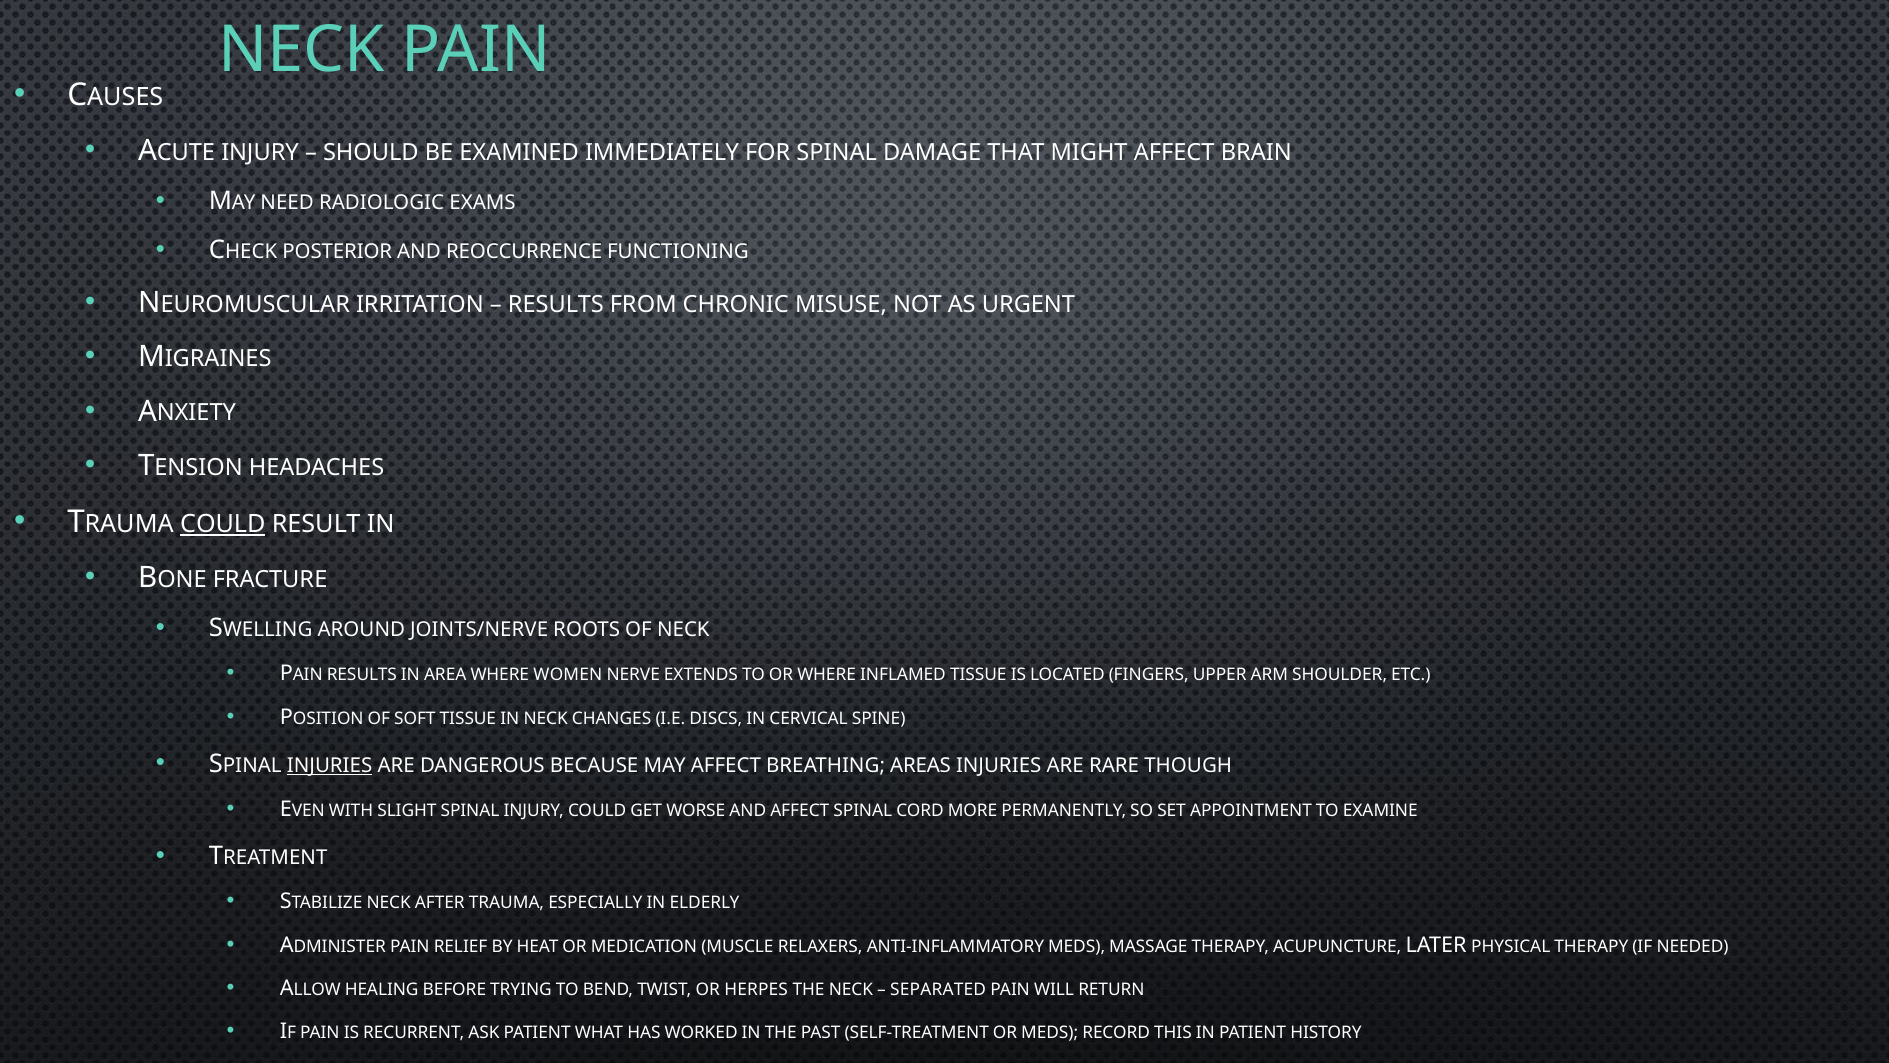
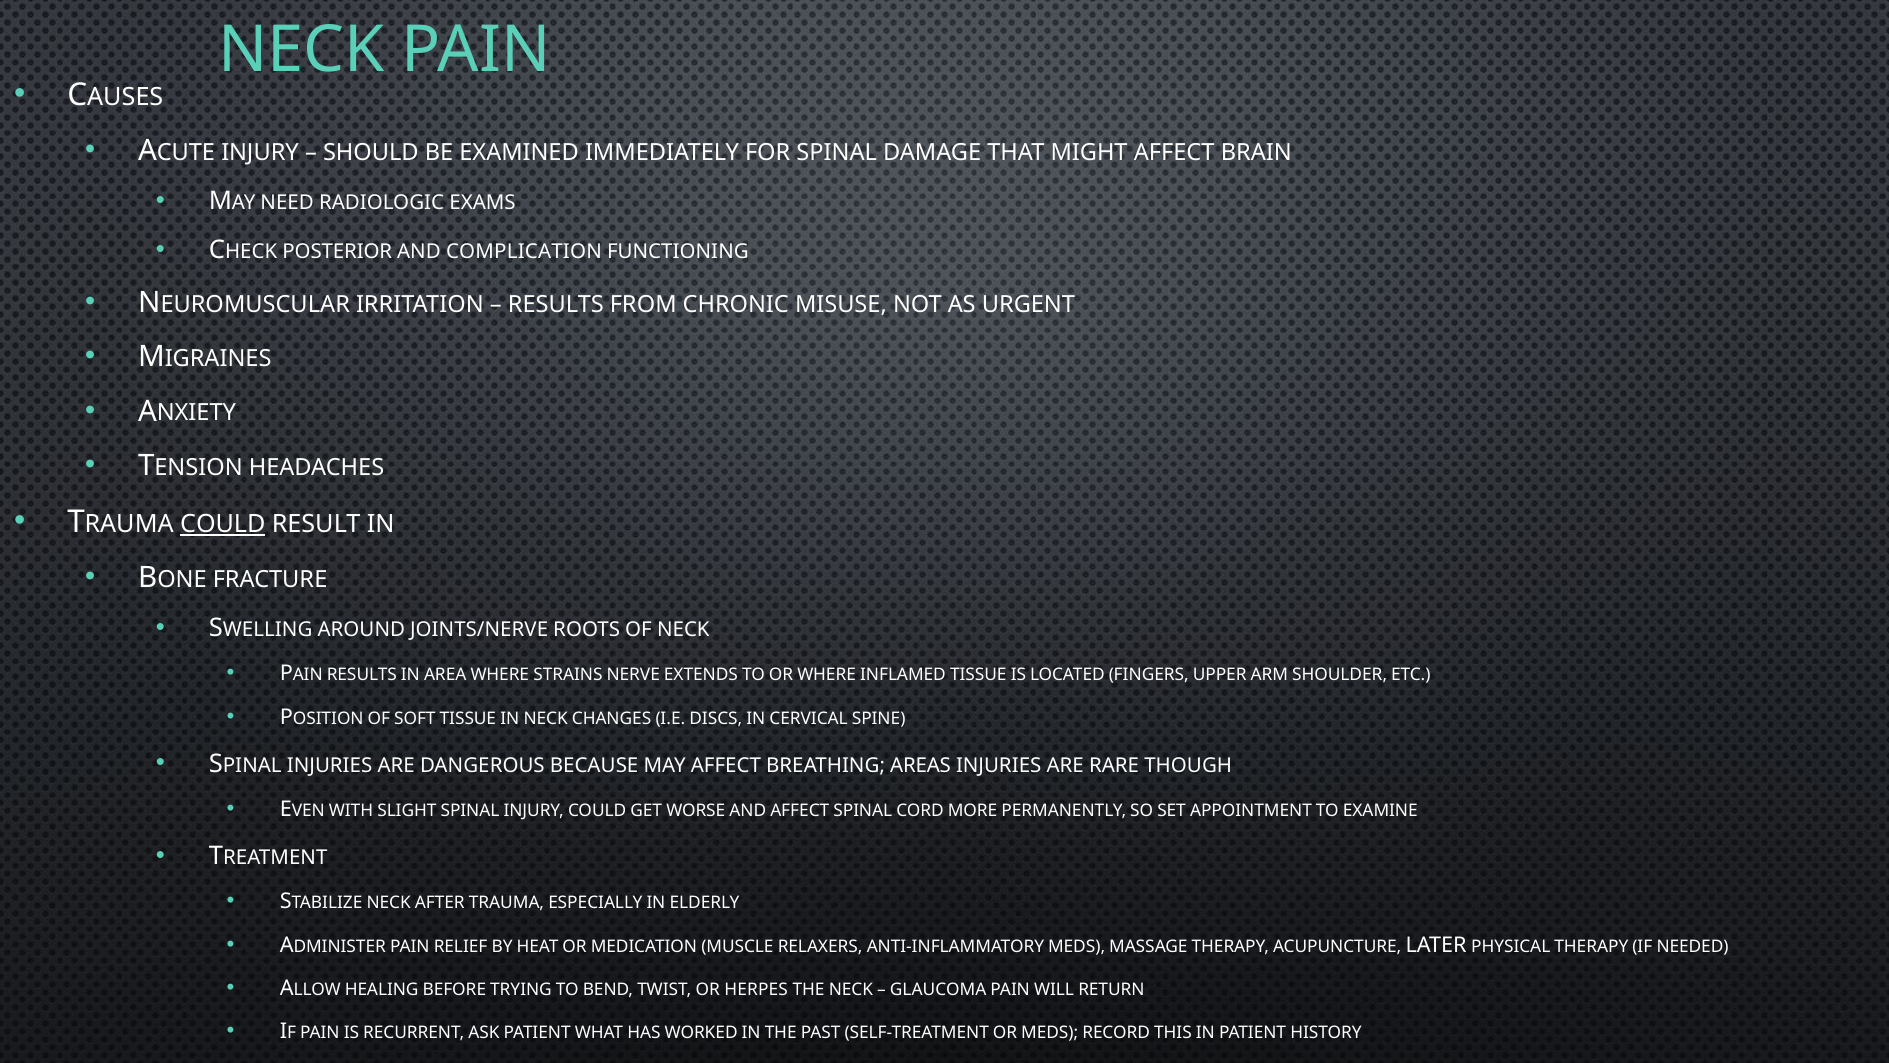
REOCCURRENCE: REOCCURRENCE -> COMPLICATION (524, 252)
WOMEN: WOMEN -> STRAINS (568, 675)
INJURIES underline: present -> none (330, 765)
SEPARATED: SEPARATED -> GLAUCOMA (938, 989)
